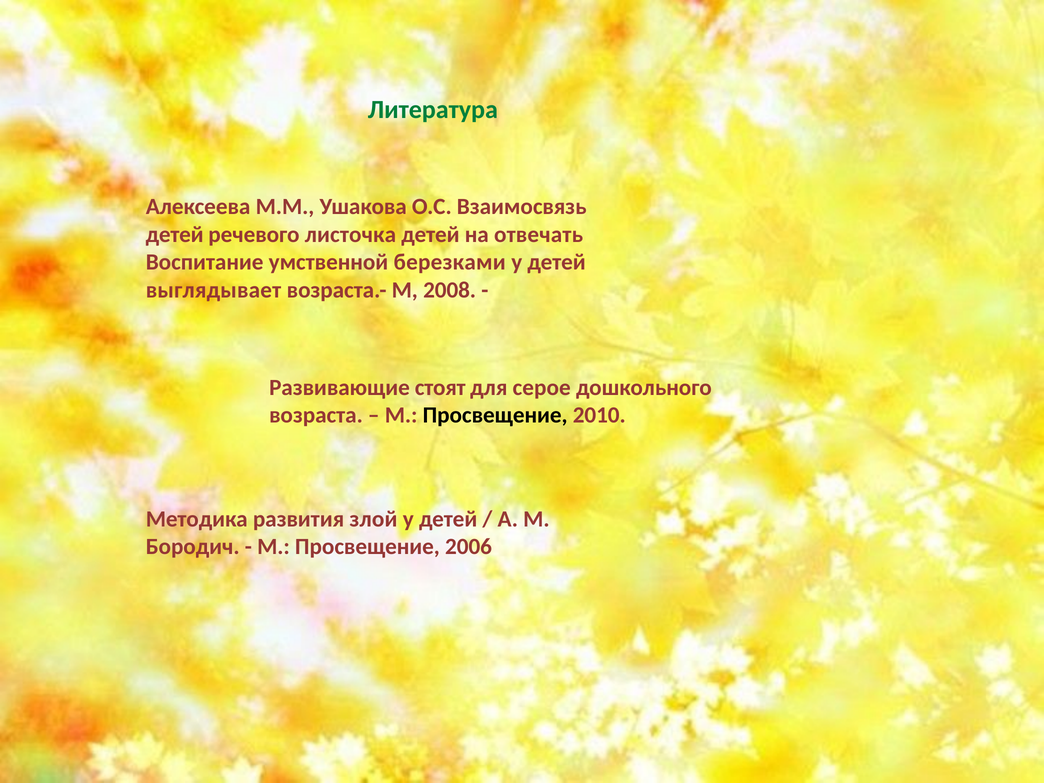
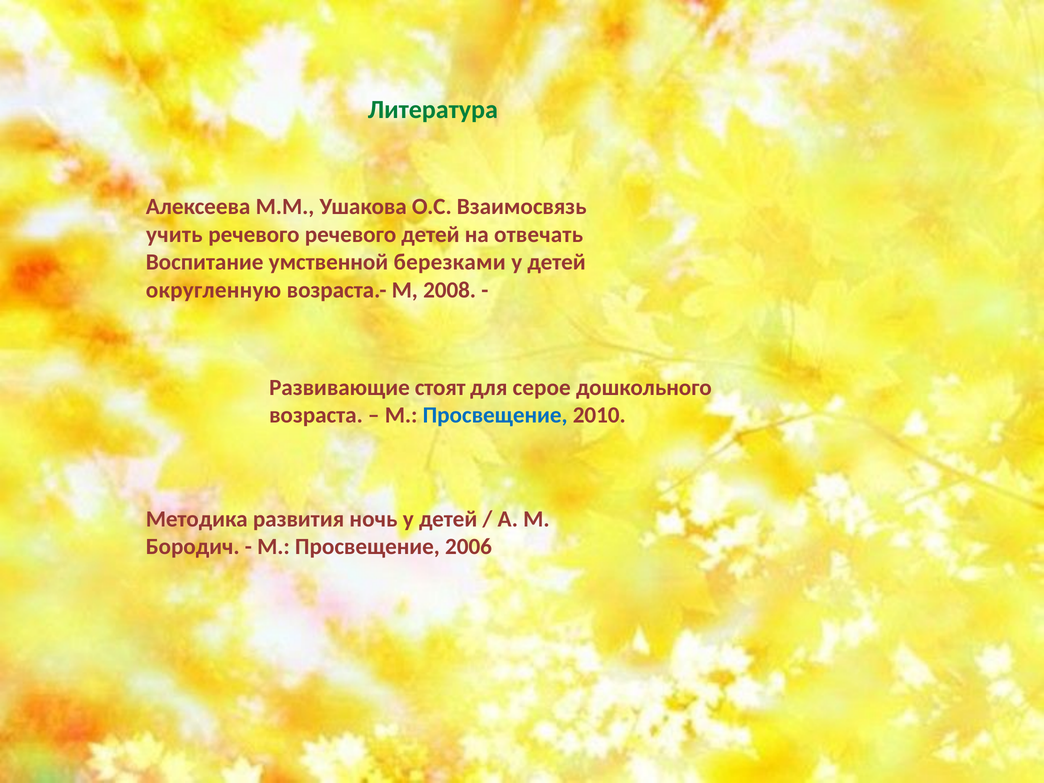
детей: детей -> учить (174, 234)
речевого листочка: листочка -> речевого (351, 234)
выглядывает: выглядывает -> округленную (213, 290)
Просвещение colour: black -> blue (495, 415)
злой: злой -> ночь (374, 519)
